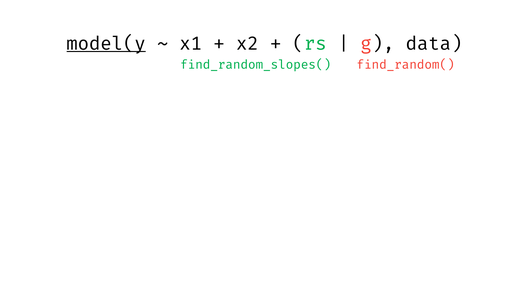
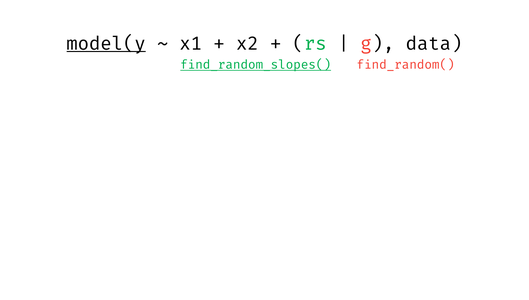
find_random_slopes( underline: none -> present (256, 65)
